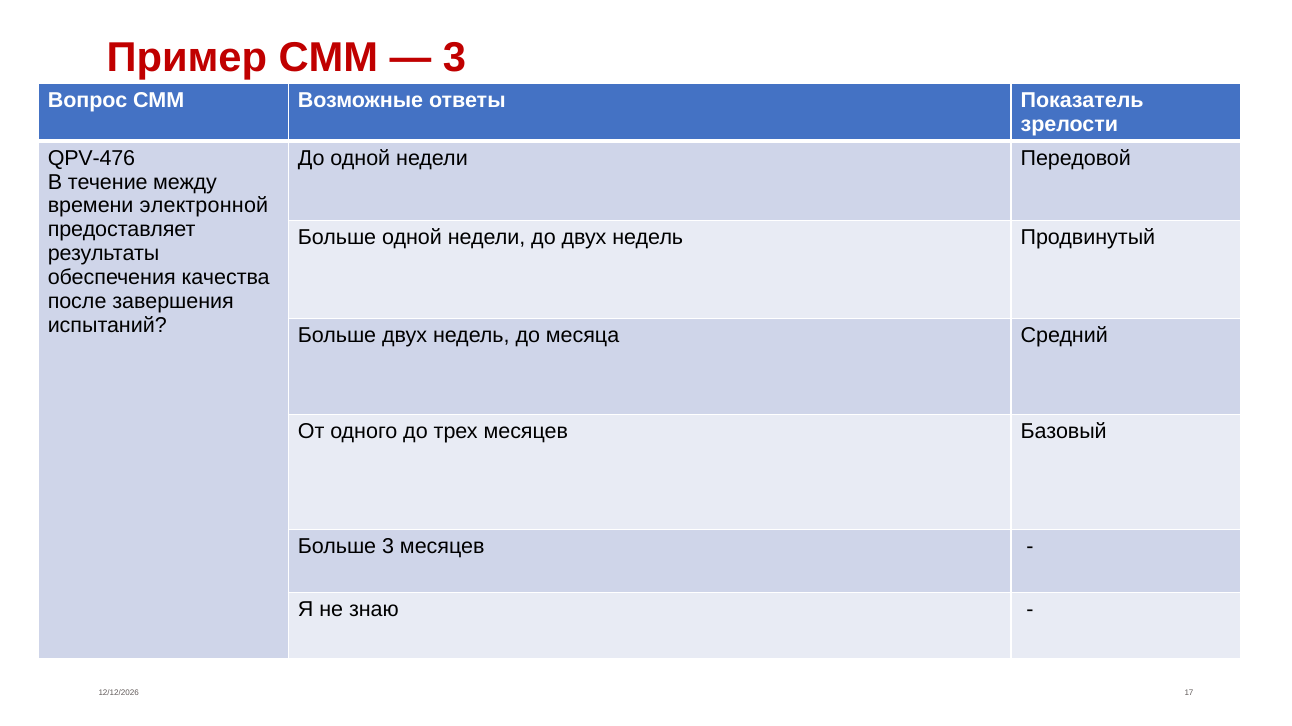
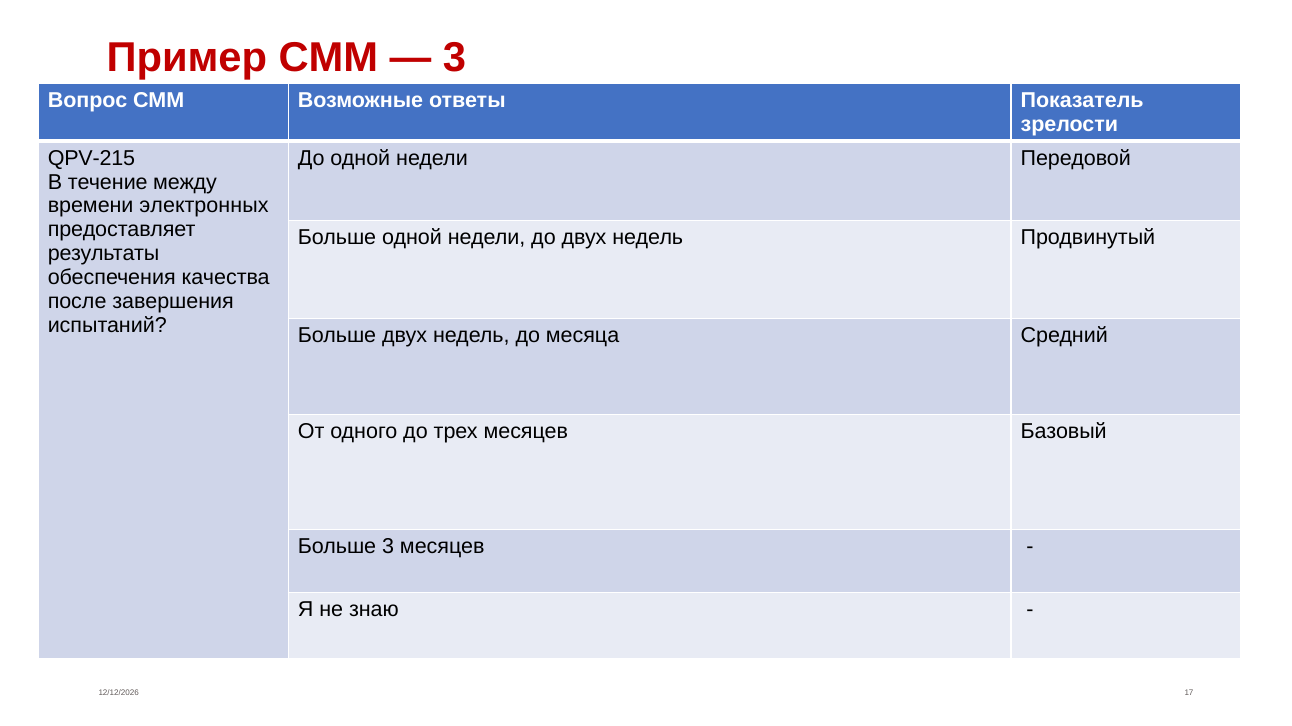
QPV-476: QPV-476 -> QPV-215 (91, 158)
электронной: электронной -> электронных (204, 206)
